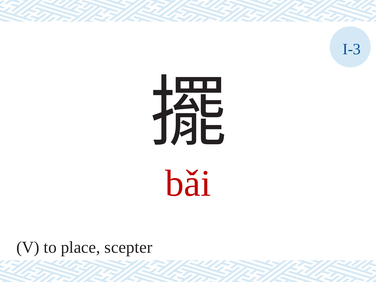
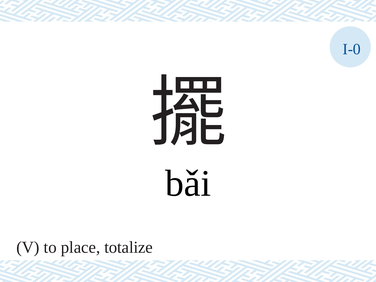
I-3: I-3 -> I-0 (352, 49)
bǎi colour: red -> black (188, 183)
scepter: scepter -> totalize (129, 247)
